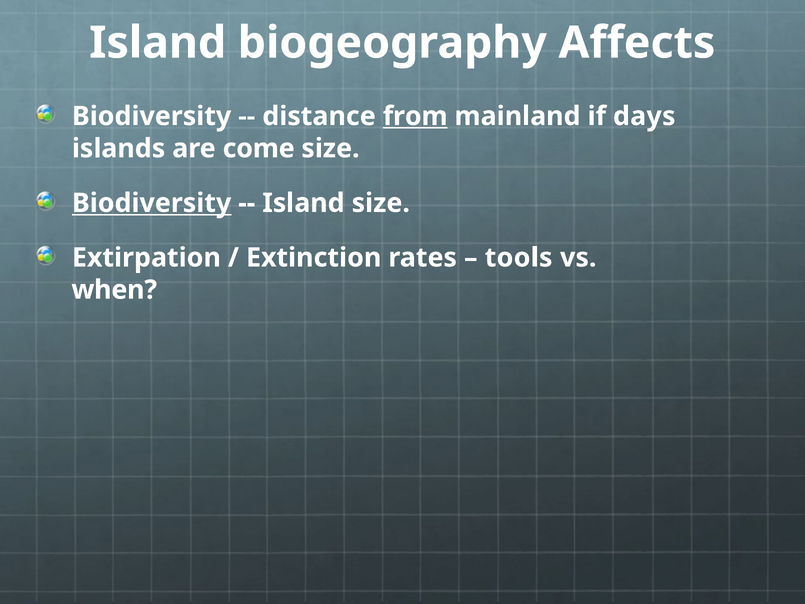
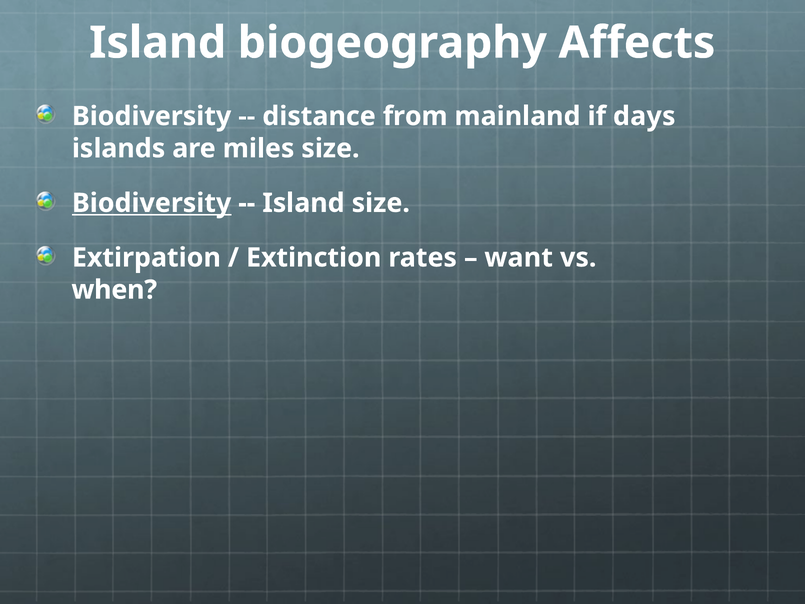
from underline: present -> none (415, 116)
come: come -> miles (259, 148)
tools: tools -> want (519, 258)
